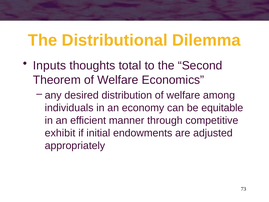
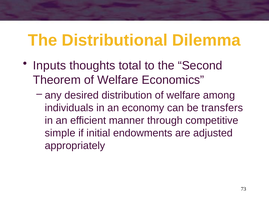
equitable: equitable -> transfers (222, 108)
exhibit: exhibit -> simple (60, 133)
